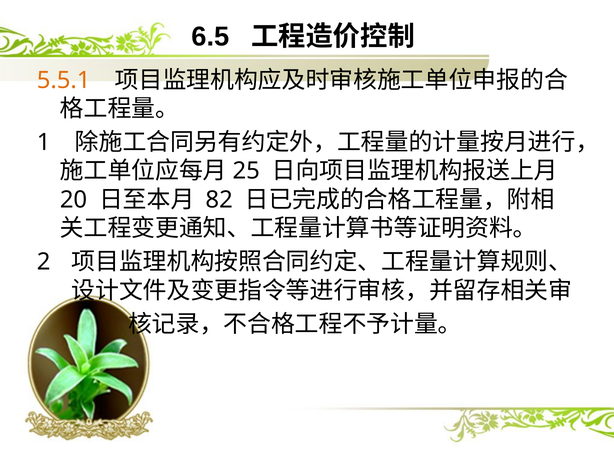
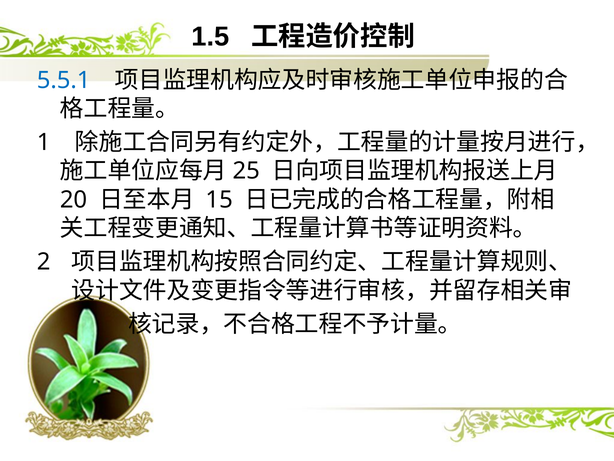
6.5: 6.5 -> 1.5 (210, 37)
5.5.1 colour: orange -> blue (64, 80)
82: 82 -> 15 (219, 200)
